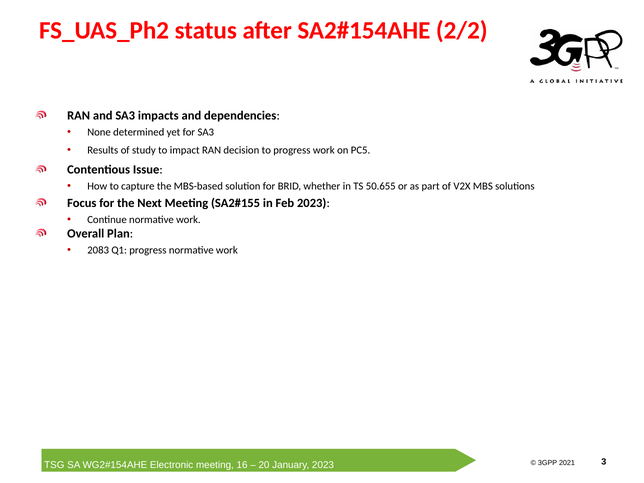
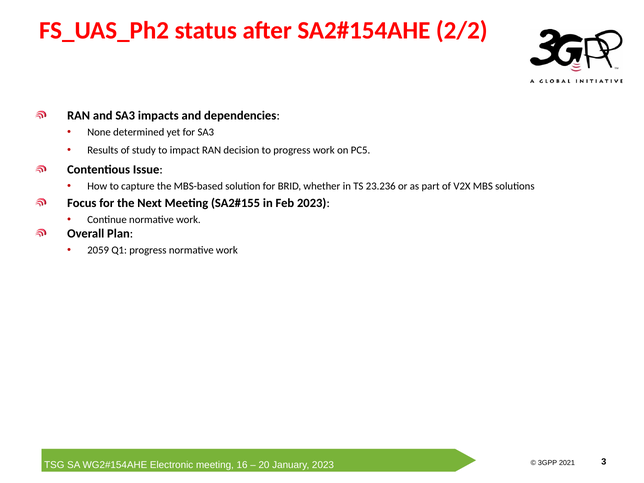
50.655: 50.655 -> 23.236 (381, 186)
2083: 2083 -> 2059 (98, 250)
